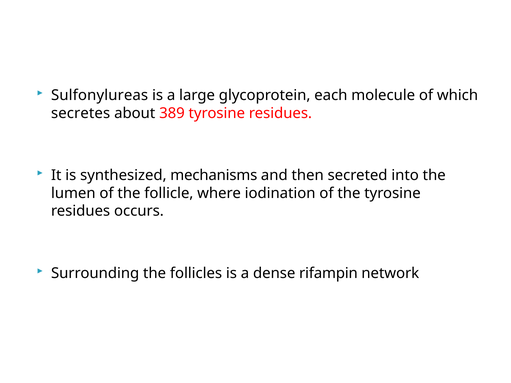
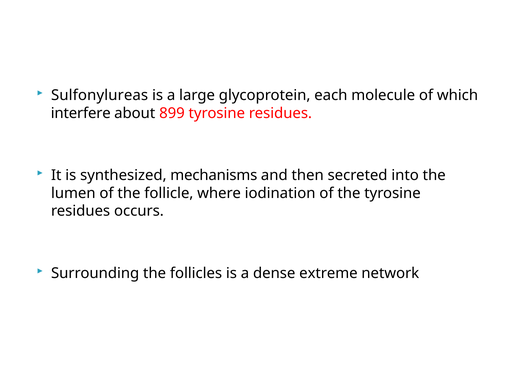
secretes: secretes -> interfere (81, 113)
389: 389 -> 899 (172, 113)
rifampin: rifampin -> extreme (328, 273)
